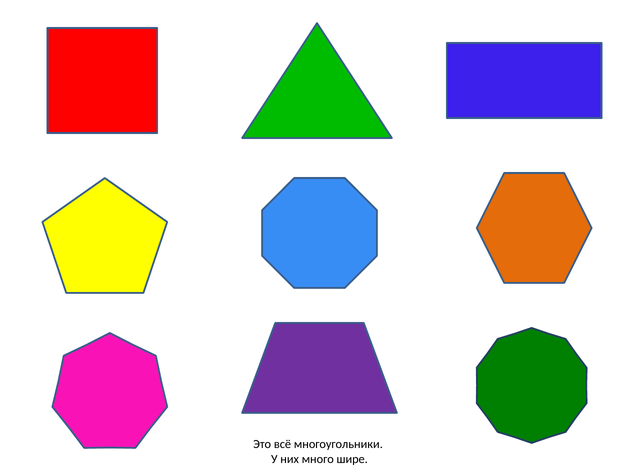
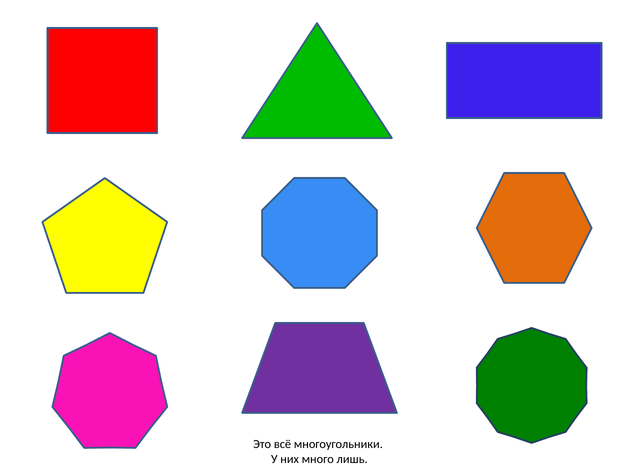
шире: шире -> лишь (352, 459)
